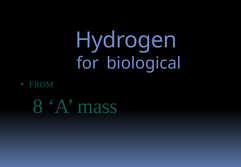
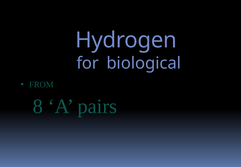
mass: mass -> pairs (97, 106)
